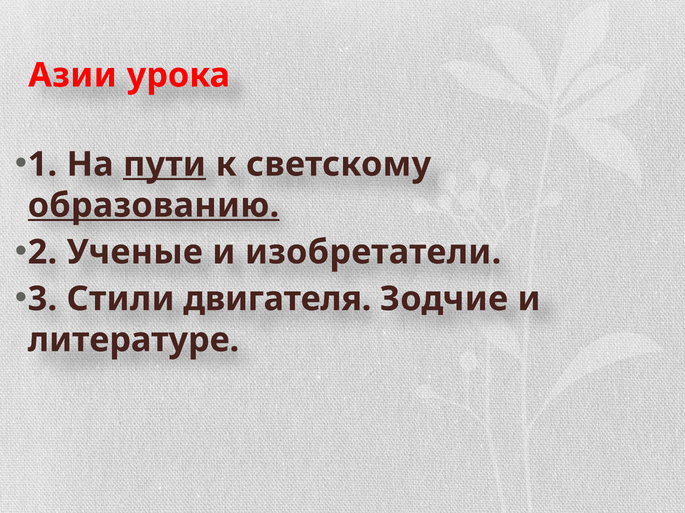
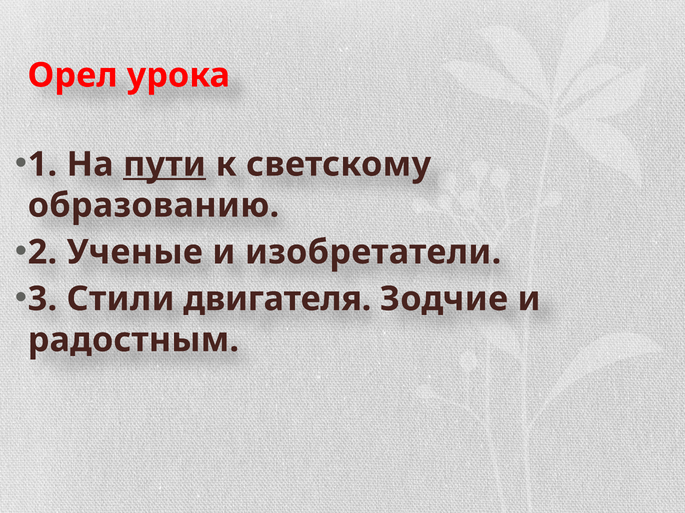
Азии: Азии -> Орел (73, 75)
образованию underline: present -> none (153, 206)
литературе: литературе -> радостным (133, 340)
